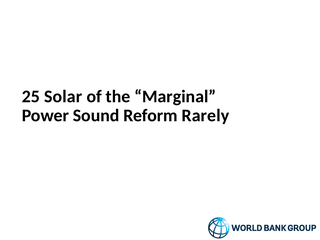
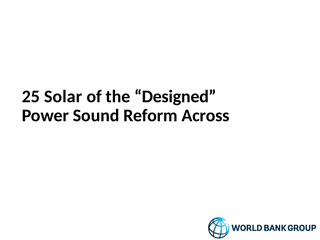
Marginal: Marginal -> Designed (175, 96)
Rarely: Rarely -> Across (206, 116)
